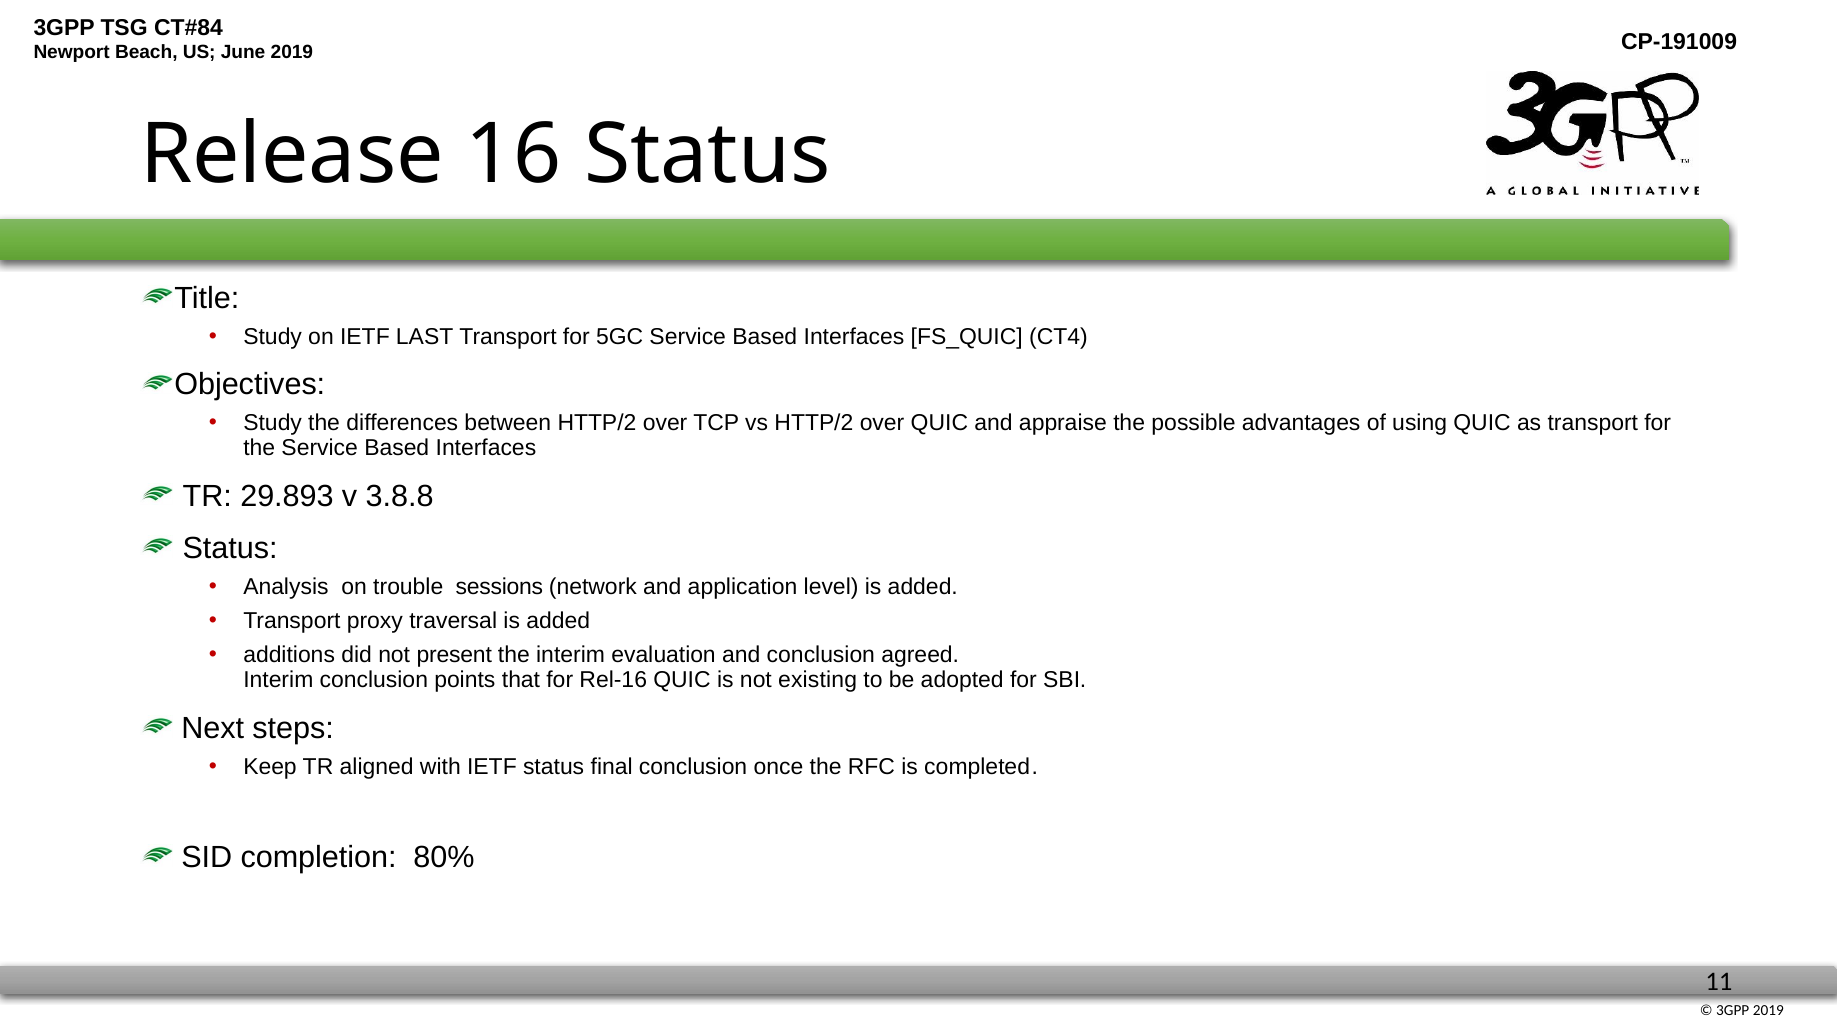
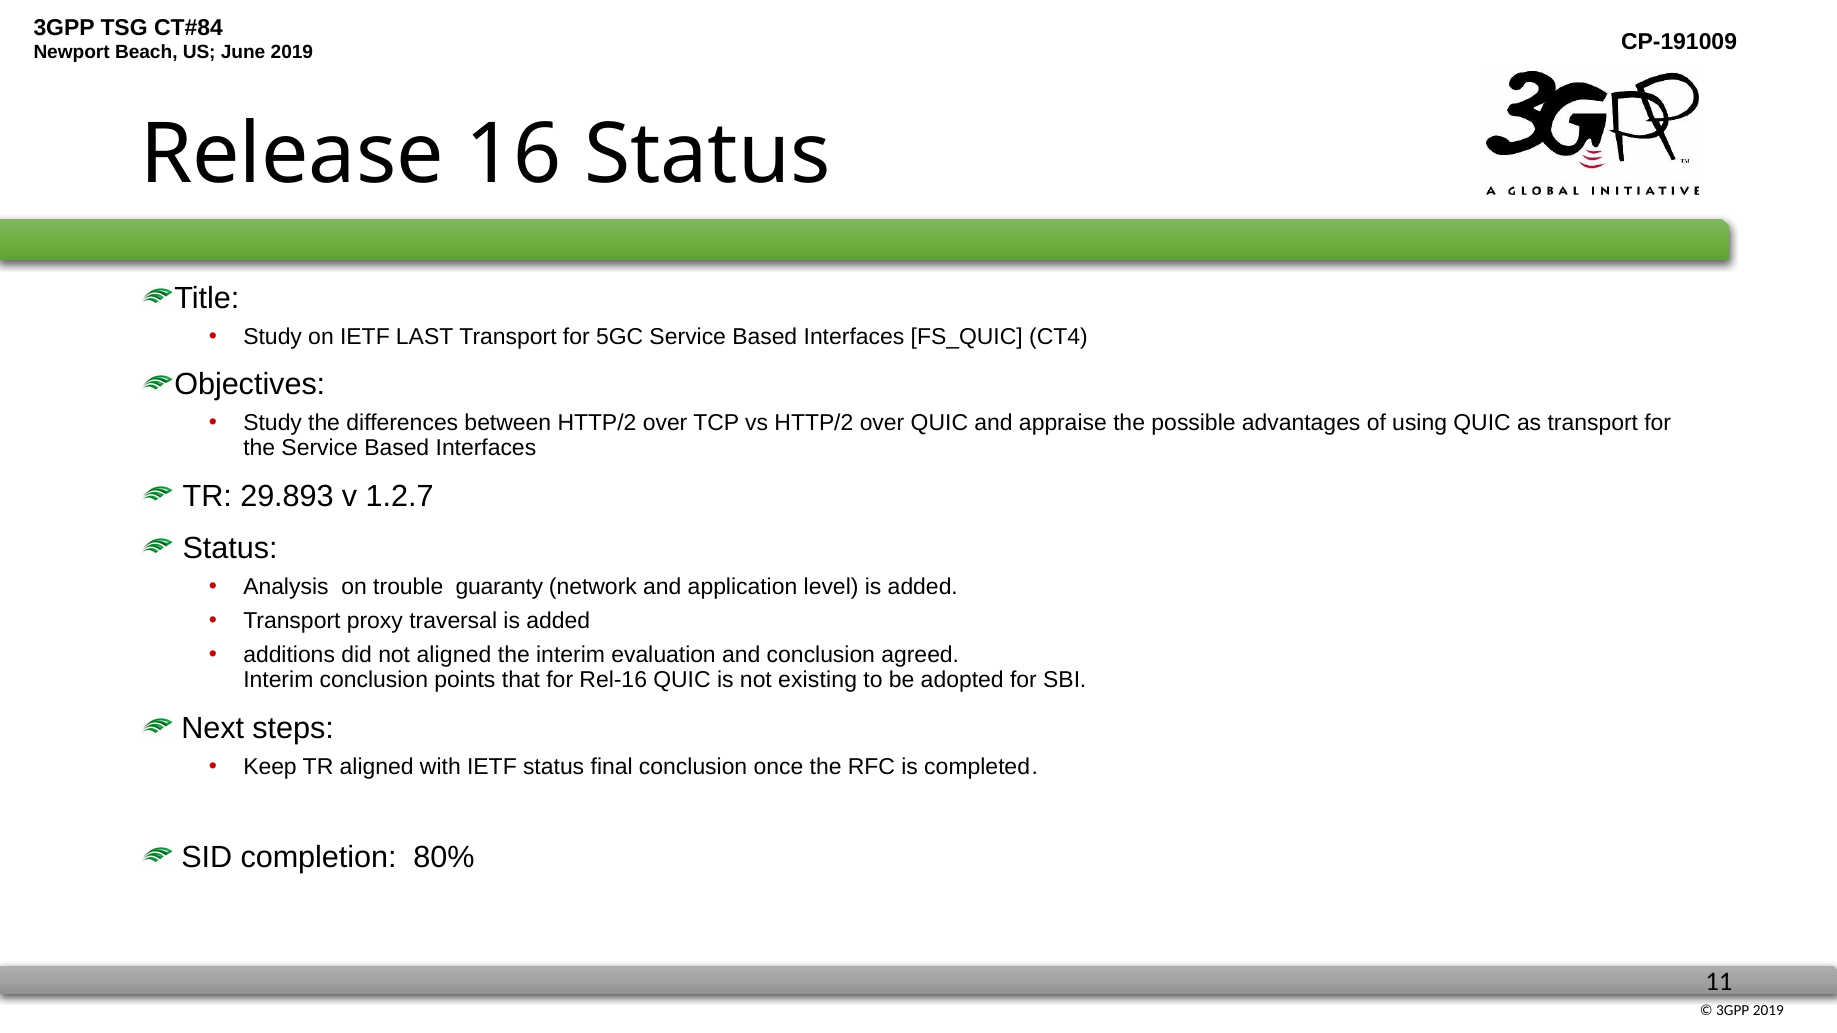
3.8.8: 3.8.8 -> 1.2.7 (400, 496)
sessions: sessions -> guaranty (499, 587)
not present: present -> aligned (454, 655)
